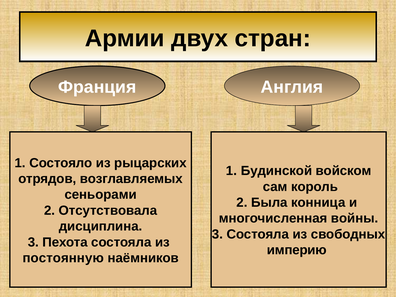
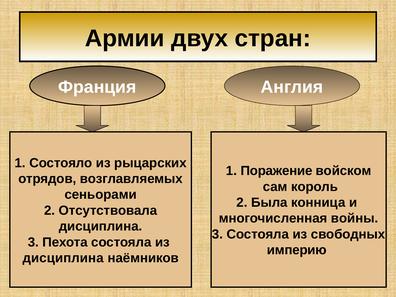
Будинской: Будинской -> Поражение (277, 171)
постоянную: постоянную -> дисциплина (63, 258)
